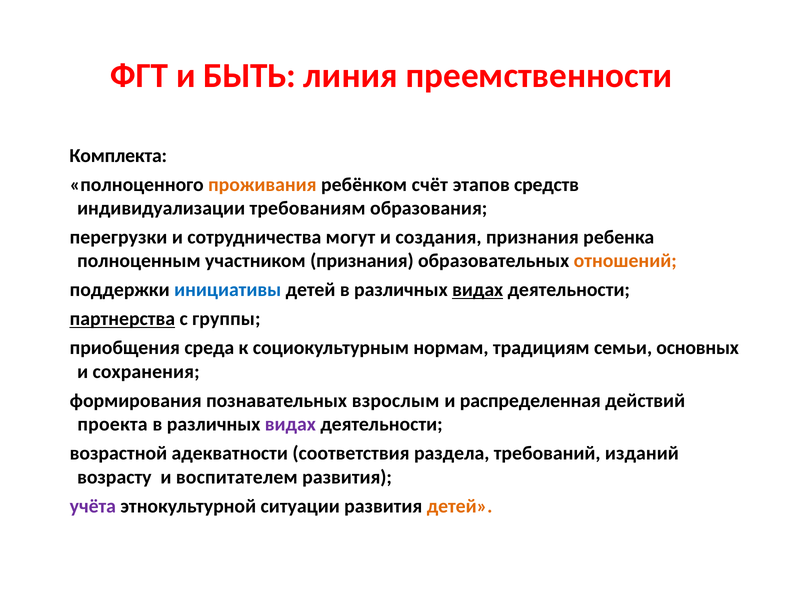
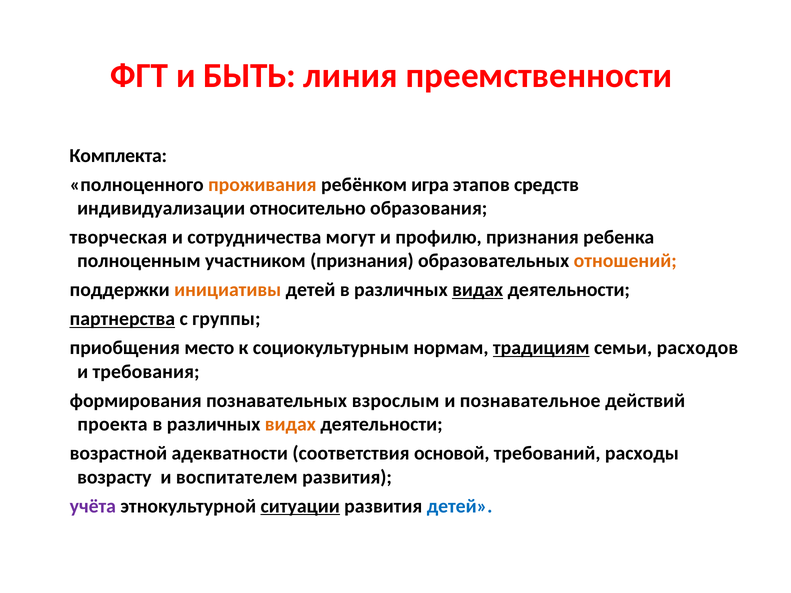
счёт: счёт -> игра (430, 185)
требованиям: требованиям -> относительно (308, 208)
перегрузки: перегрузки -> творческая (118, 237)
создания: создания -> профилю (439, 237)
инициативы colour: blue -> orange (228, 290)
среда: среда -> место (209, 348)
традициям underline: none -> present (541, 348)
основных: основных -> расходов (697, 348)
сохранения: сохранения -> требования (146, 372)
распределенная: распределенная -> познавательное (530, 401)
видах colour: purple -> orange (290, 425)
раздела: раздела -> основой (452, 454)
изданий: изданий -> расходы (642, 454)
ситуации underline: none -> present (300, 506)
детей colour: orange -> blue (460, 506)
